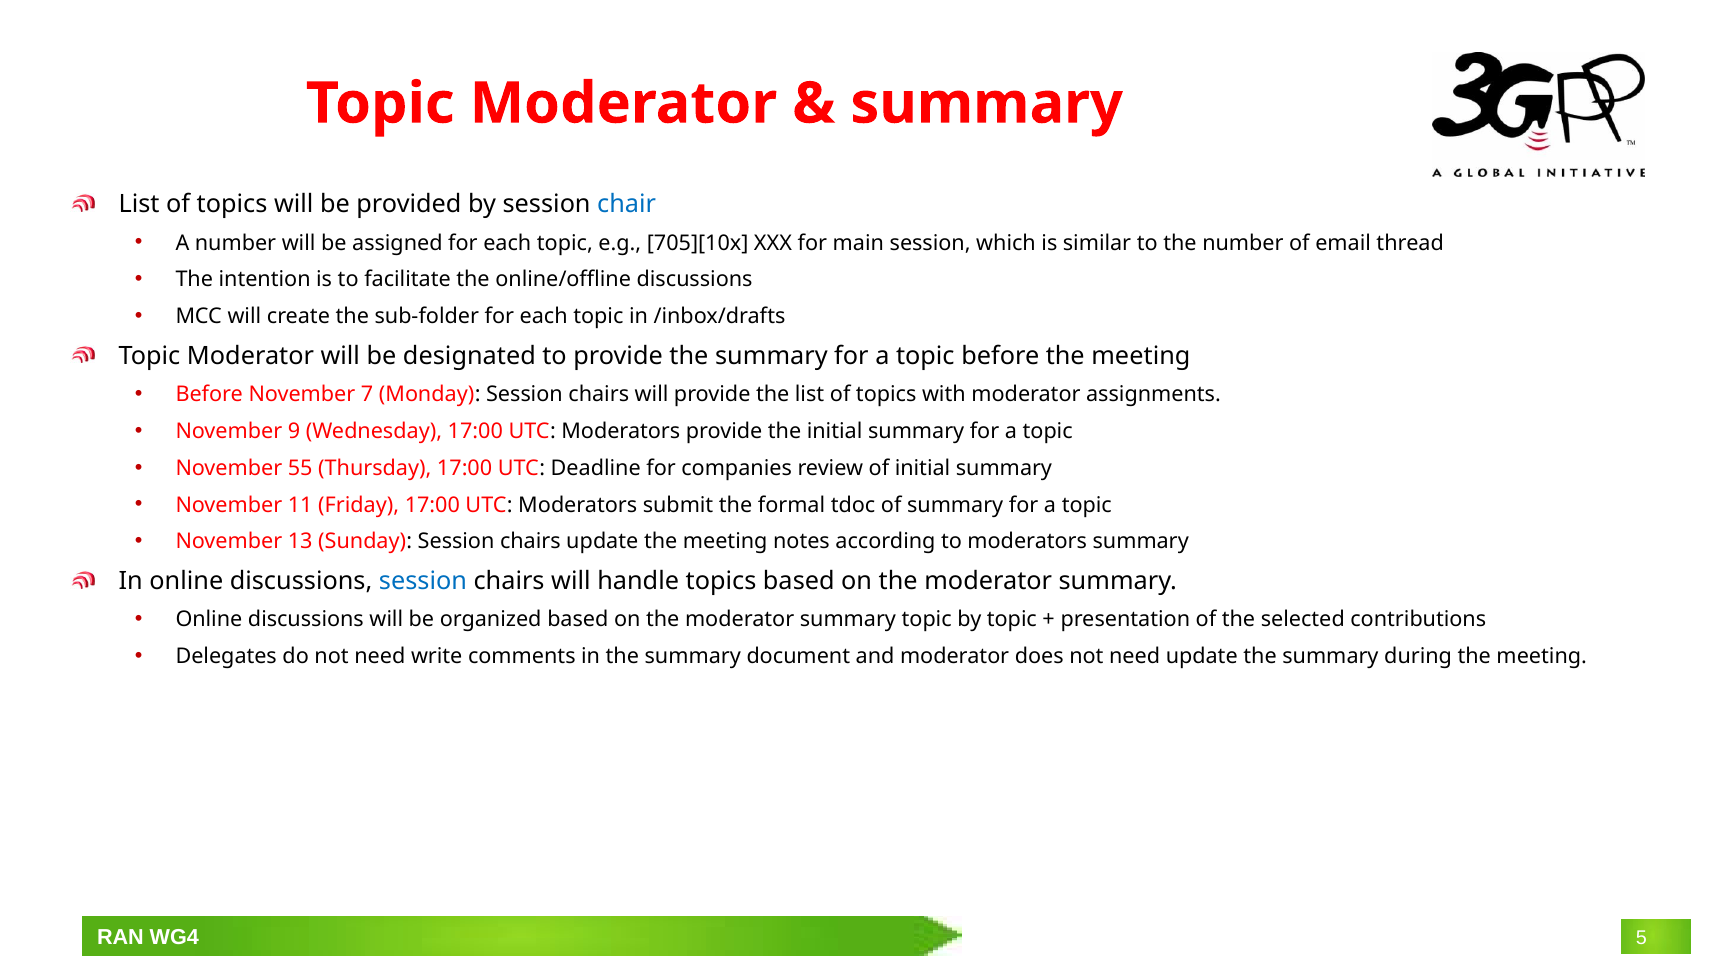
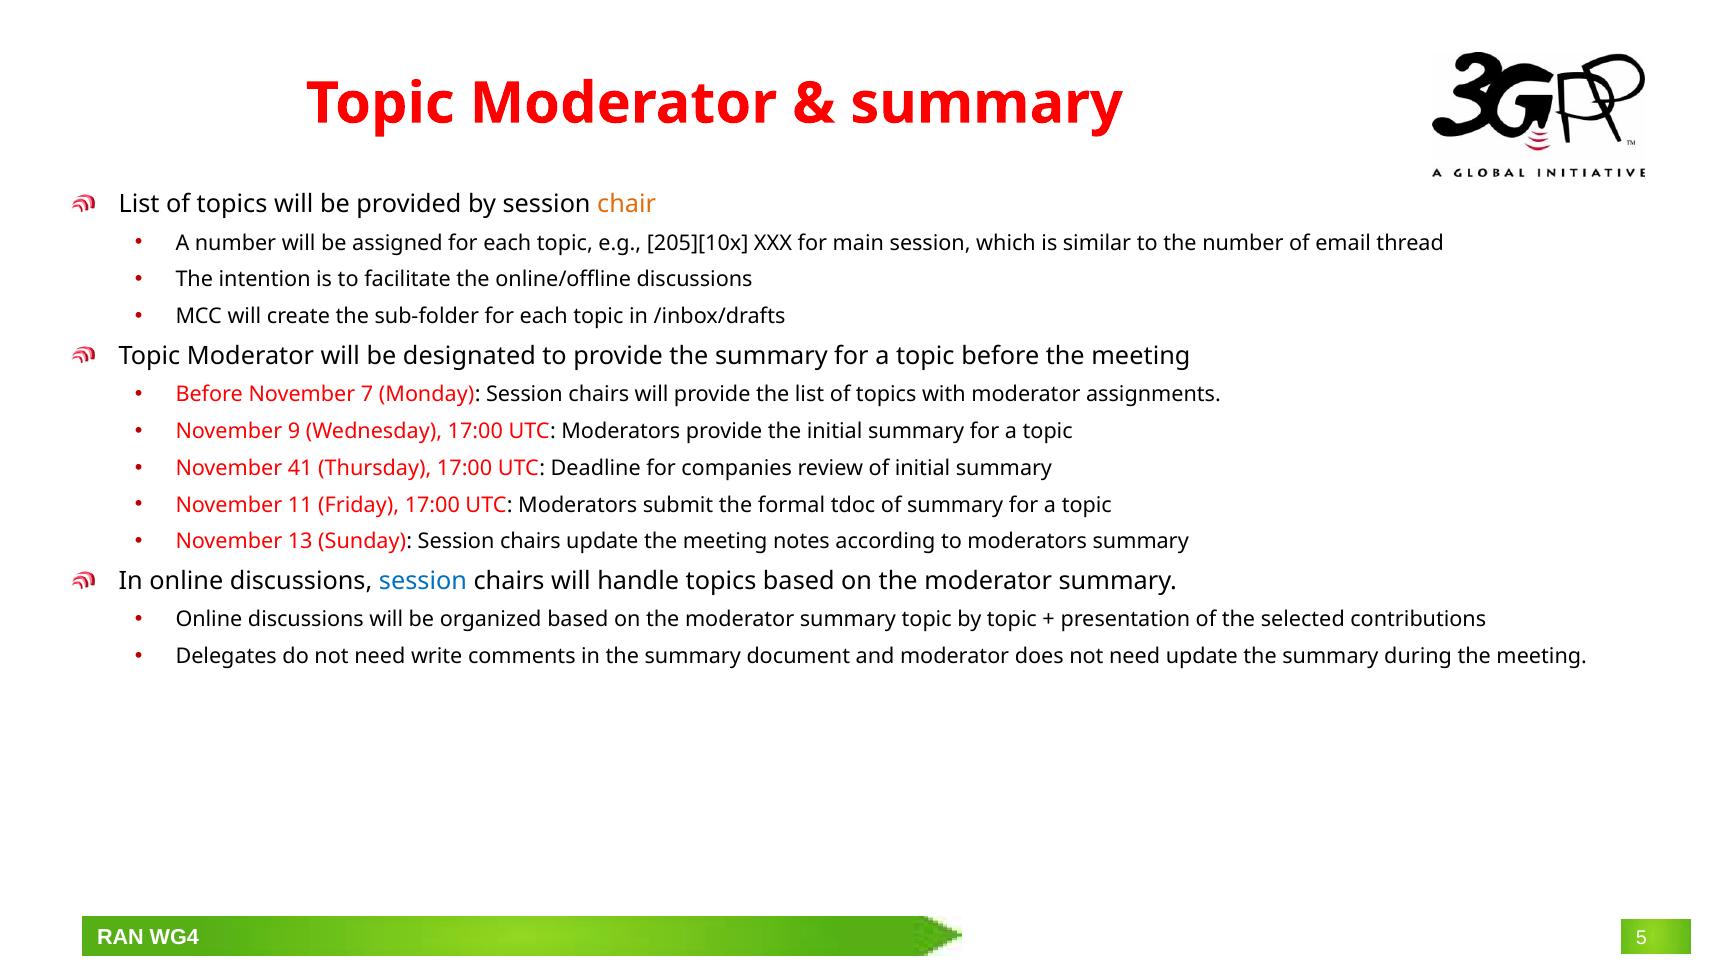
chair colour: blue -> orange (627, 204)
705][10x: 705][10x -> 205][10x (698, 243)
55: 55 -> 41 (300, 468)
